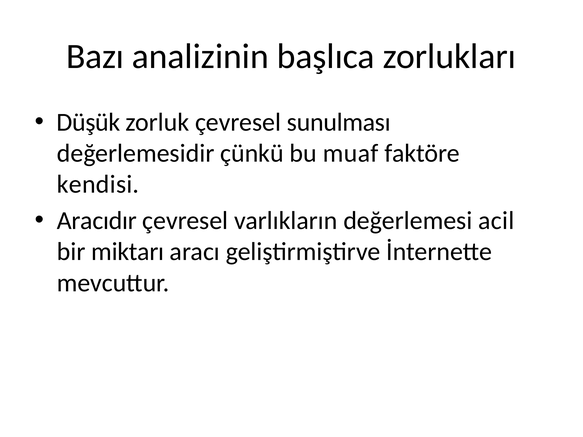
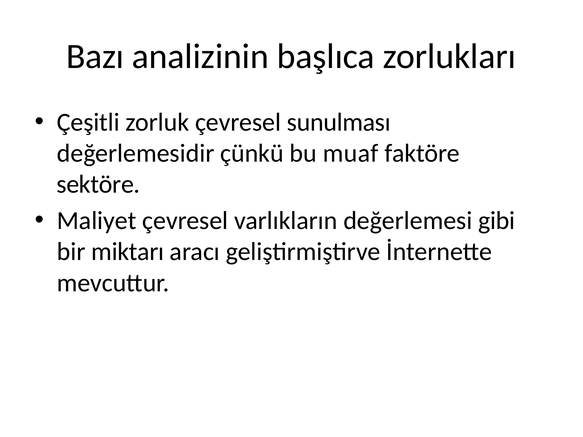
Düşük: Düşük -> Çeşitli (88, 122)
kendisi: kendisi -> sektöre (98, 185)
Aracıdır: Aracıdır -> Maliyet (97, 221)
acil: acil -> gibi (497, 221)
